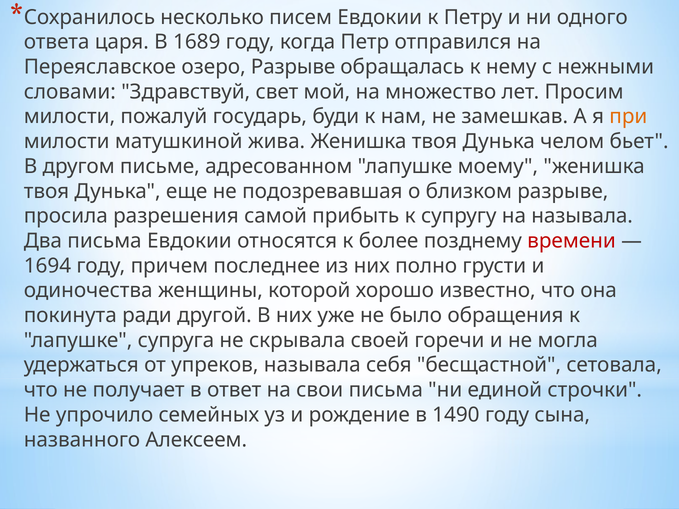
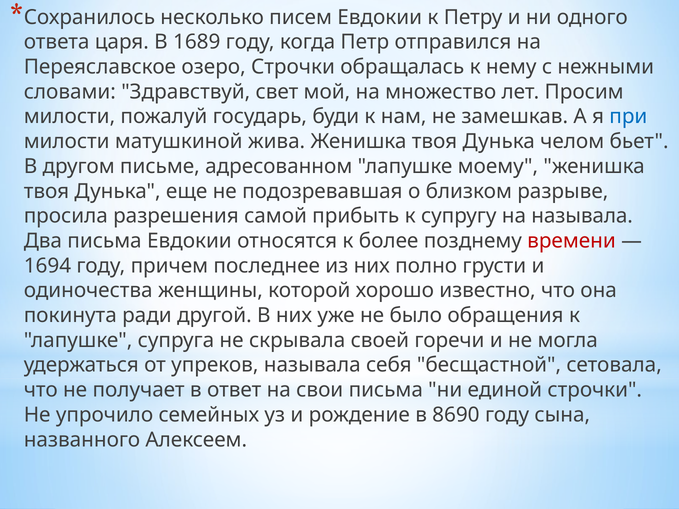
озеро Разрыве: Разрыве -> Строчки (293, 67)
при colour: orange -> blue (628, 117)
1490: 1490 -> 8690 (456, 415)
